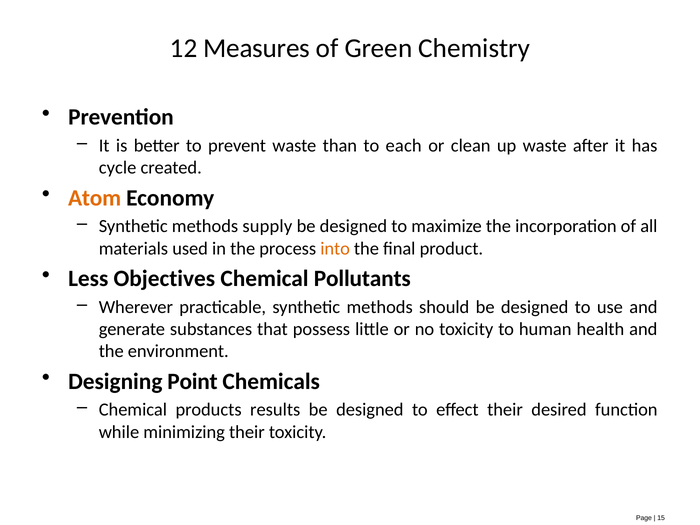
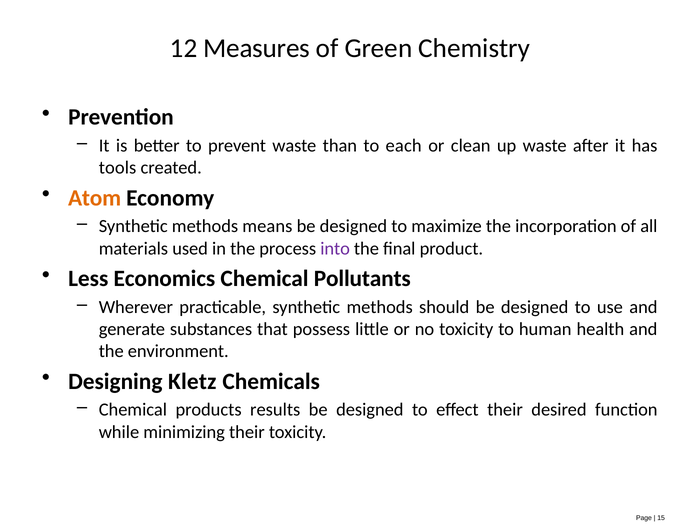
cycle: cycle -> tools (118, 168)
supply: supply -> means (267, 226)
into colour: orange -> purple (335, 249)
Objectives: Objectives -> Economics (164, 279)
Point: Point -> Kletz (192, 381)
